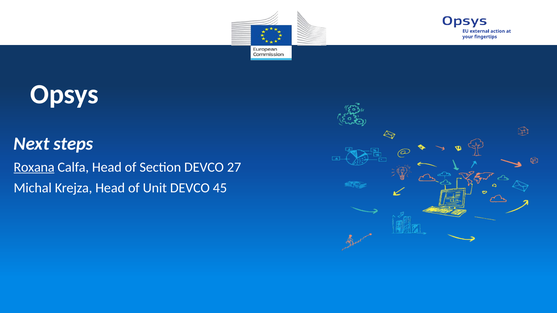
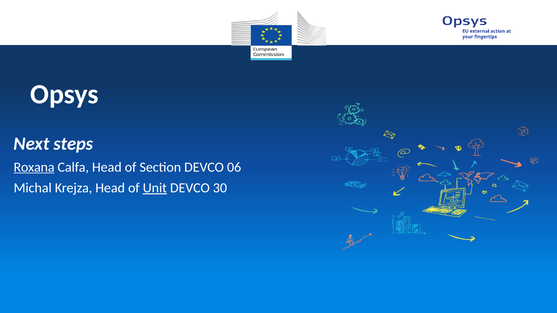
27: 27 -> 06 (234, 167)
Unit underline: none -> present (155, 188)
45: 45 -> 30 (220, 188)
